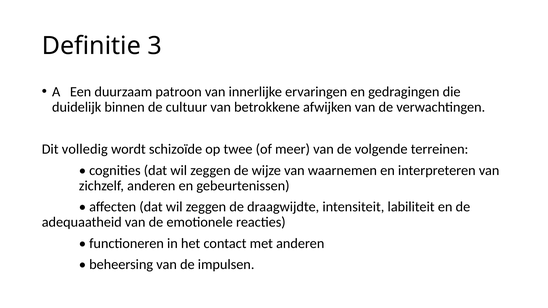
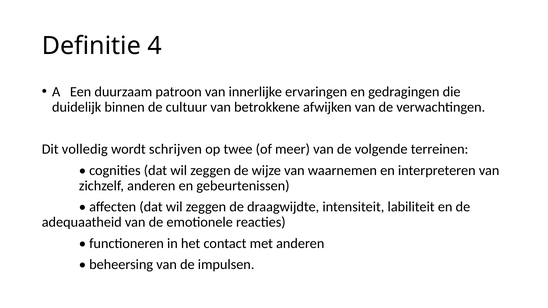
3: 3 -> 4 (155, 46)
schizoïde: schizoïde -> schrijven (175, 149)
